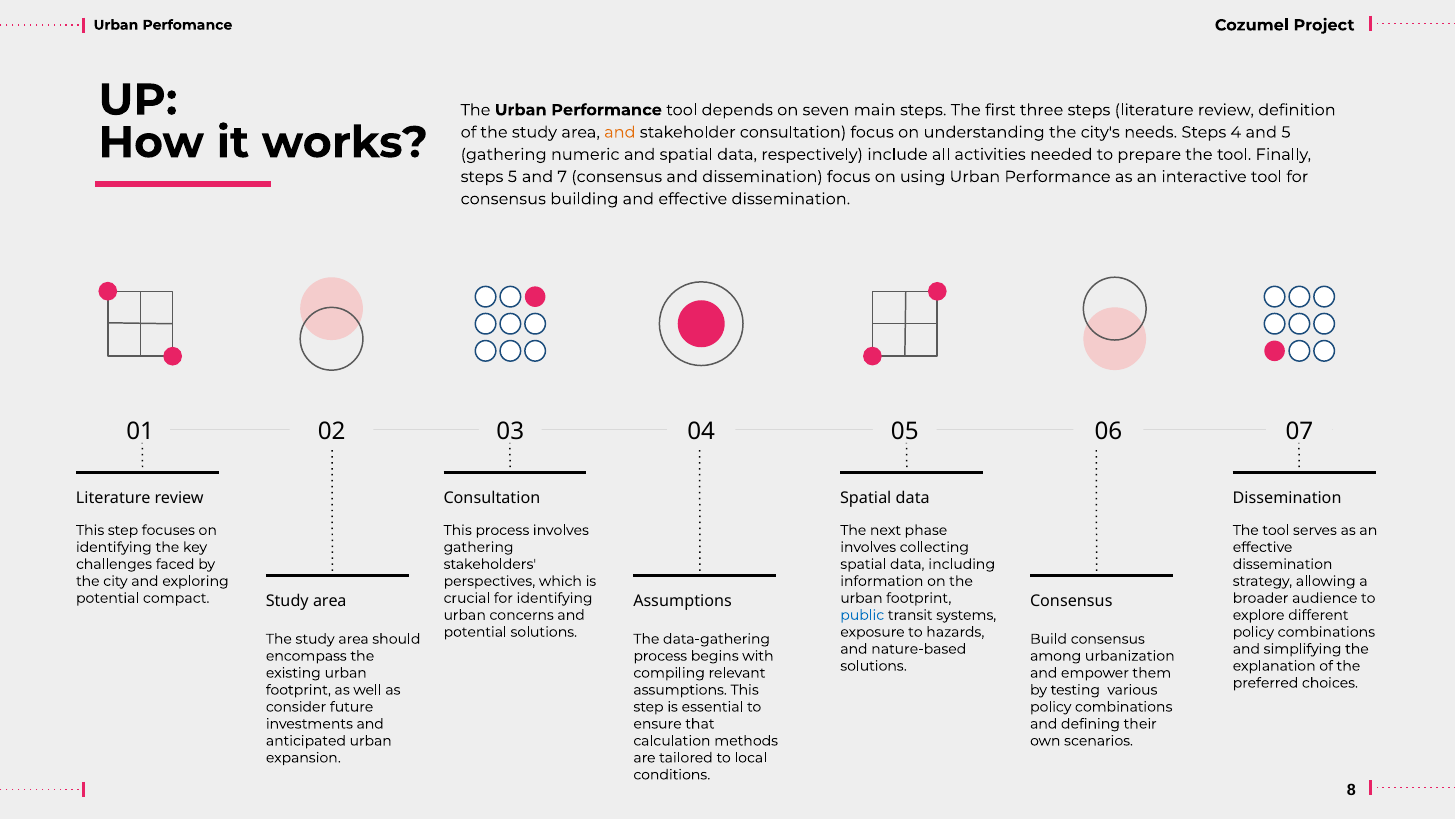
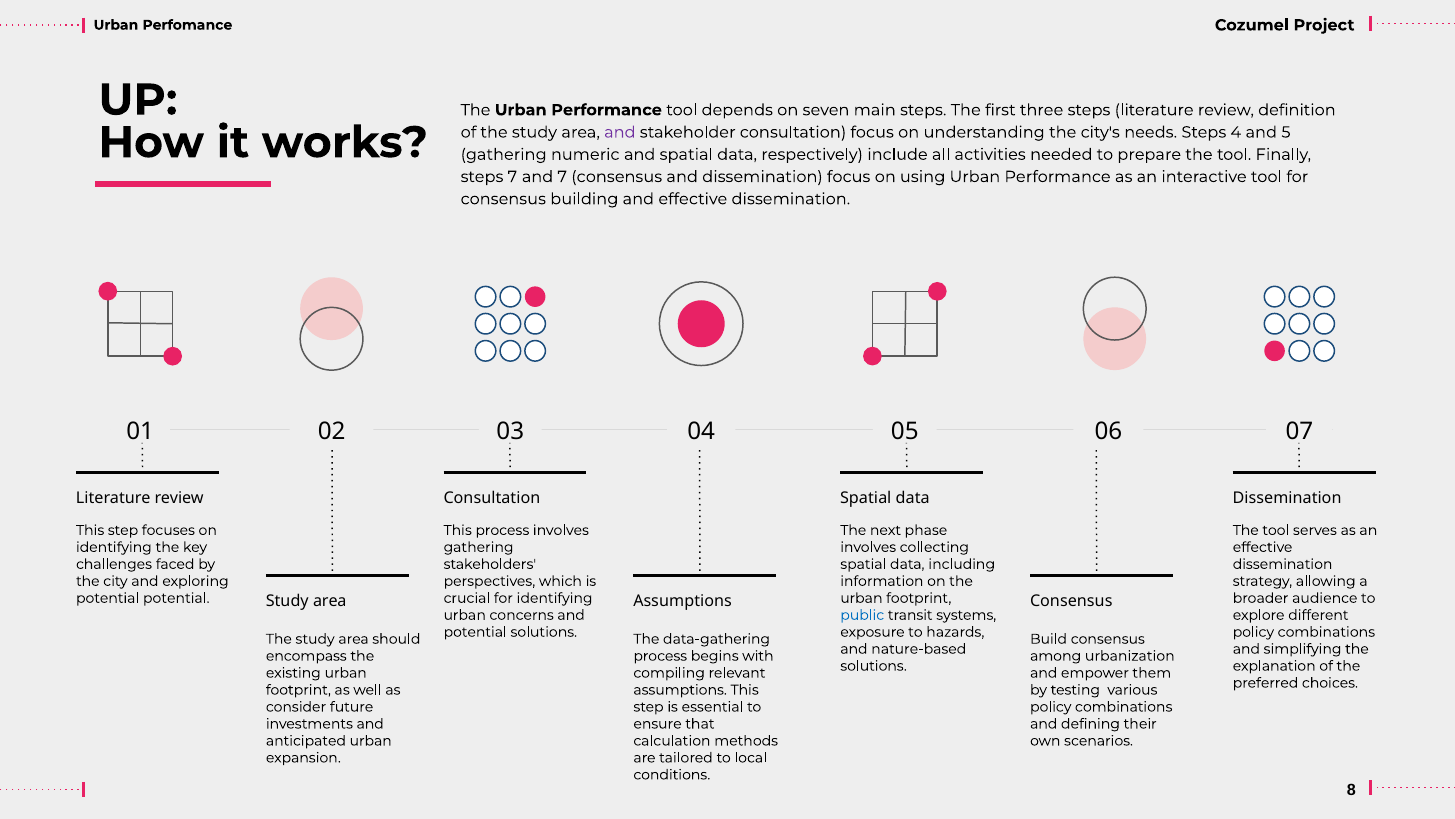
and colour: orange -> purple (620, 132)
steps 5: 5 -> 7 (512, 177)
potential compact: compact -> potential (176, 598)
